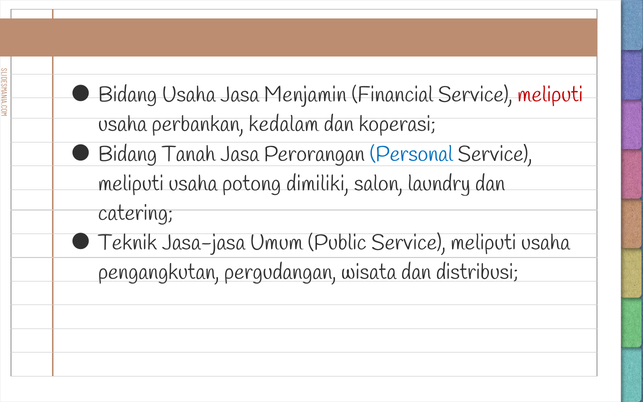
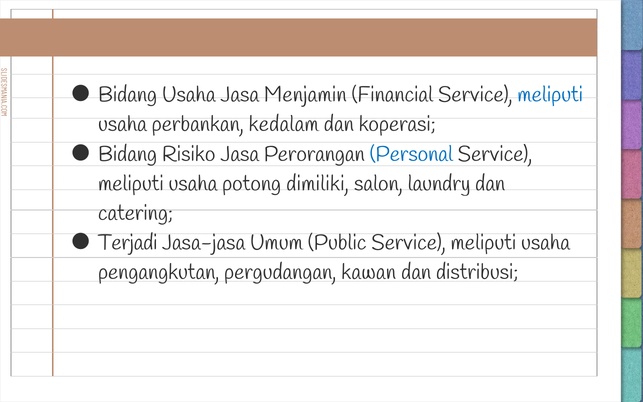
meliputi colour: red -> blue (550, 95)
Tanah: Tanah -> Risiko (189, 154)
Teknik: Teknik -> Terjadi (128, 243)
wisata: wisata -> kawan (369, 272)
